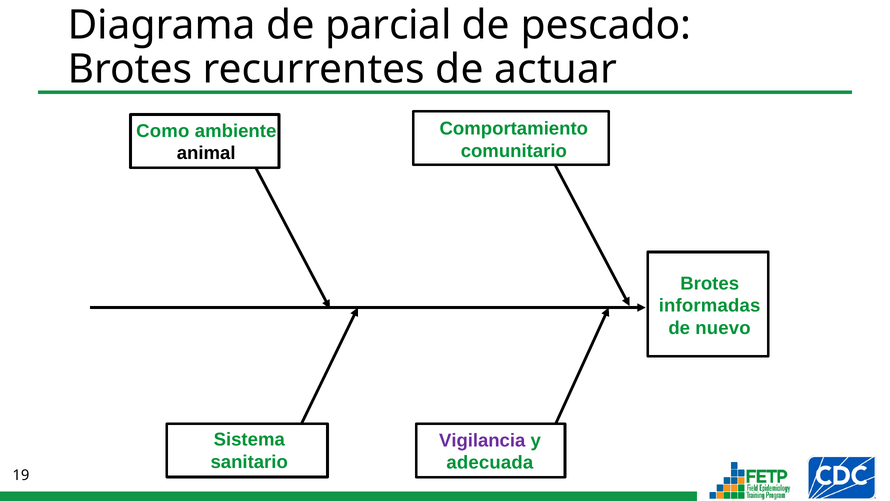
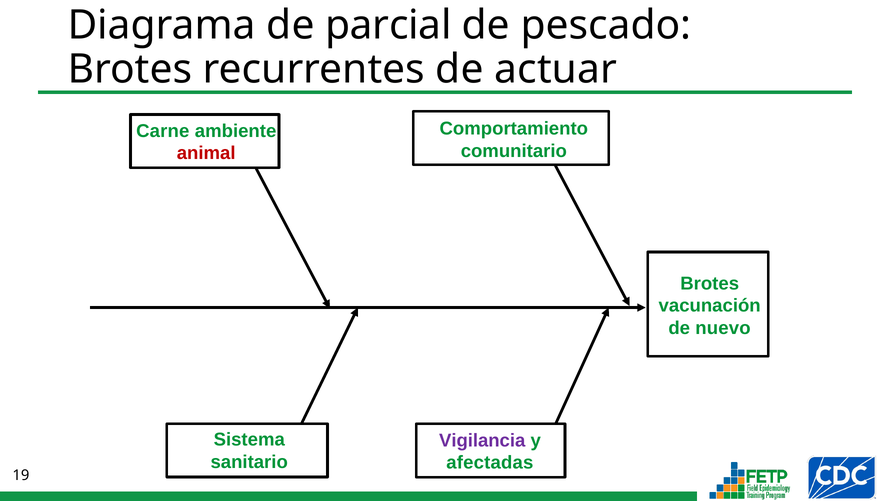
Como: Como -> Carne (163, 131)
animal colour: black -> red (206, 153)
informadas: informadas -> vacunación (710, 305)
adecuada: adecuada -> afectadas (490, 462)
